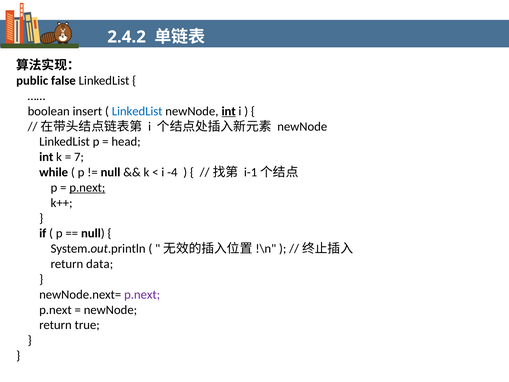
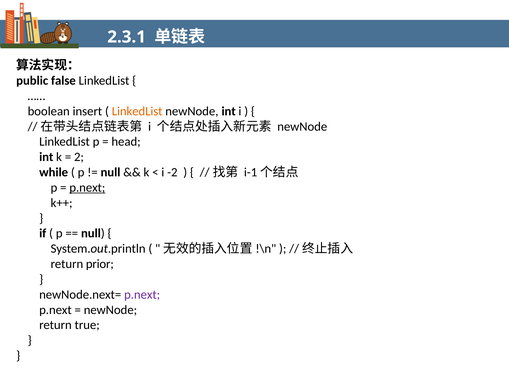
2.4.2: 2.4.2 -> 2.3.1 (127, 37)
LinkedList colour: blue -> orange (137, 111)
int underline: present -> none (229, 111)
7: 7 -> 2 (79, 157)
-4: -4 -> -2 (172, 172)
data: data -> prior (100, 264)
